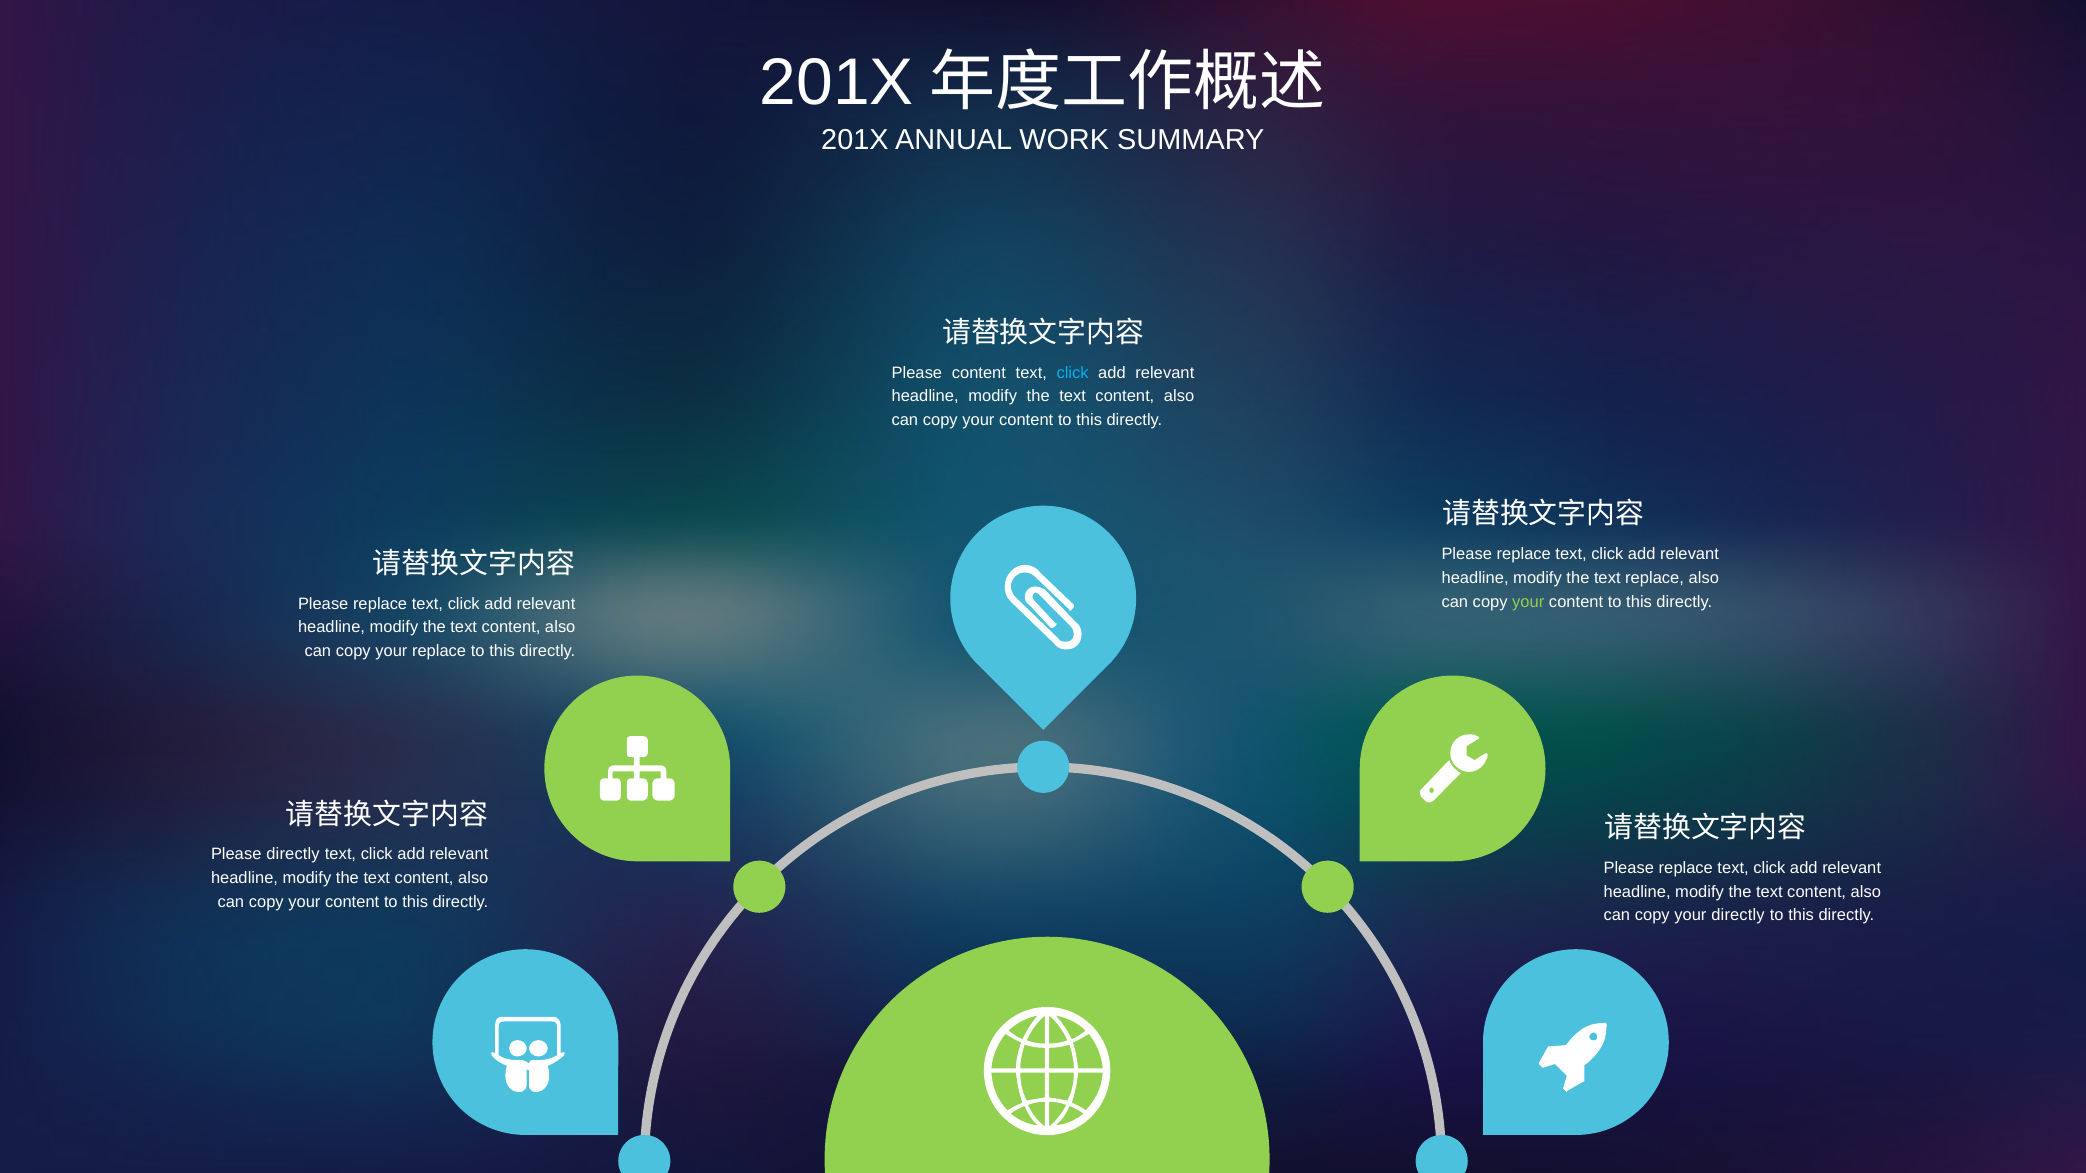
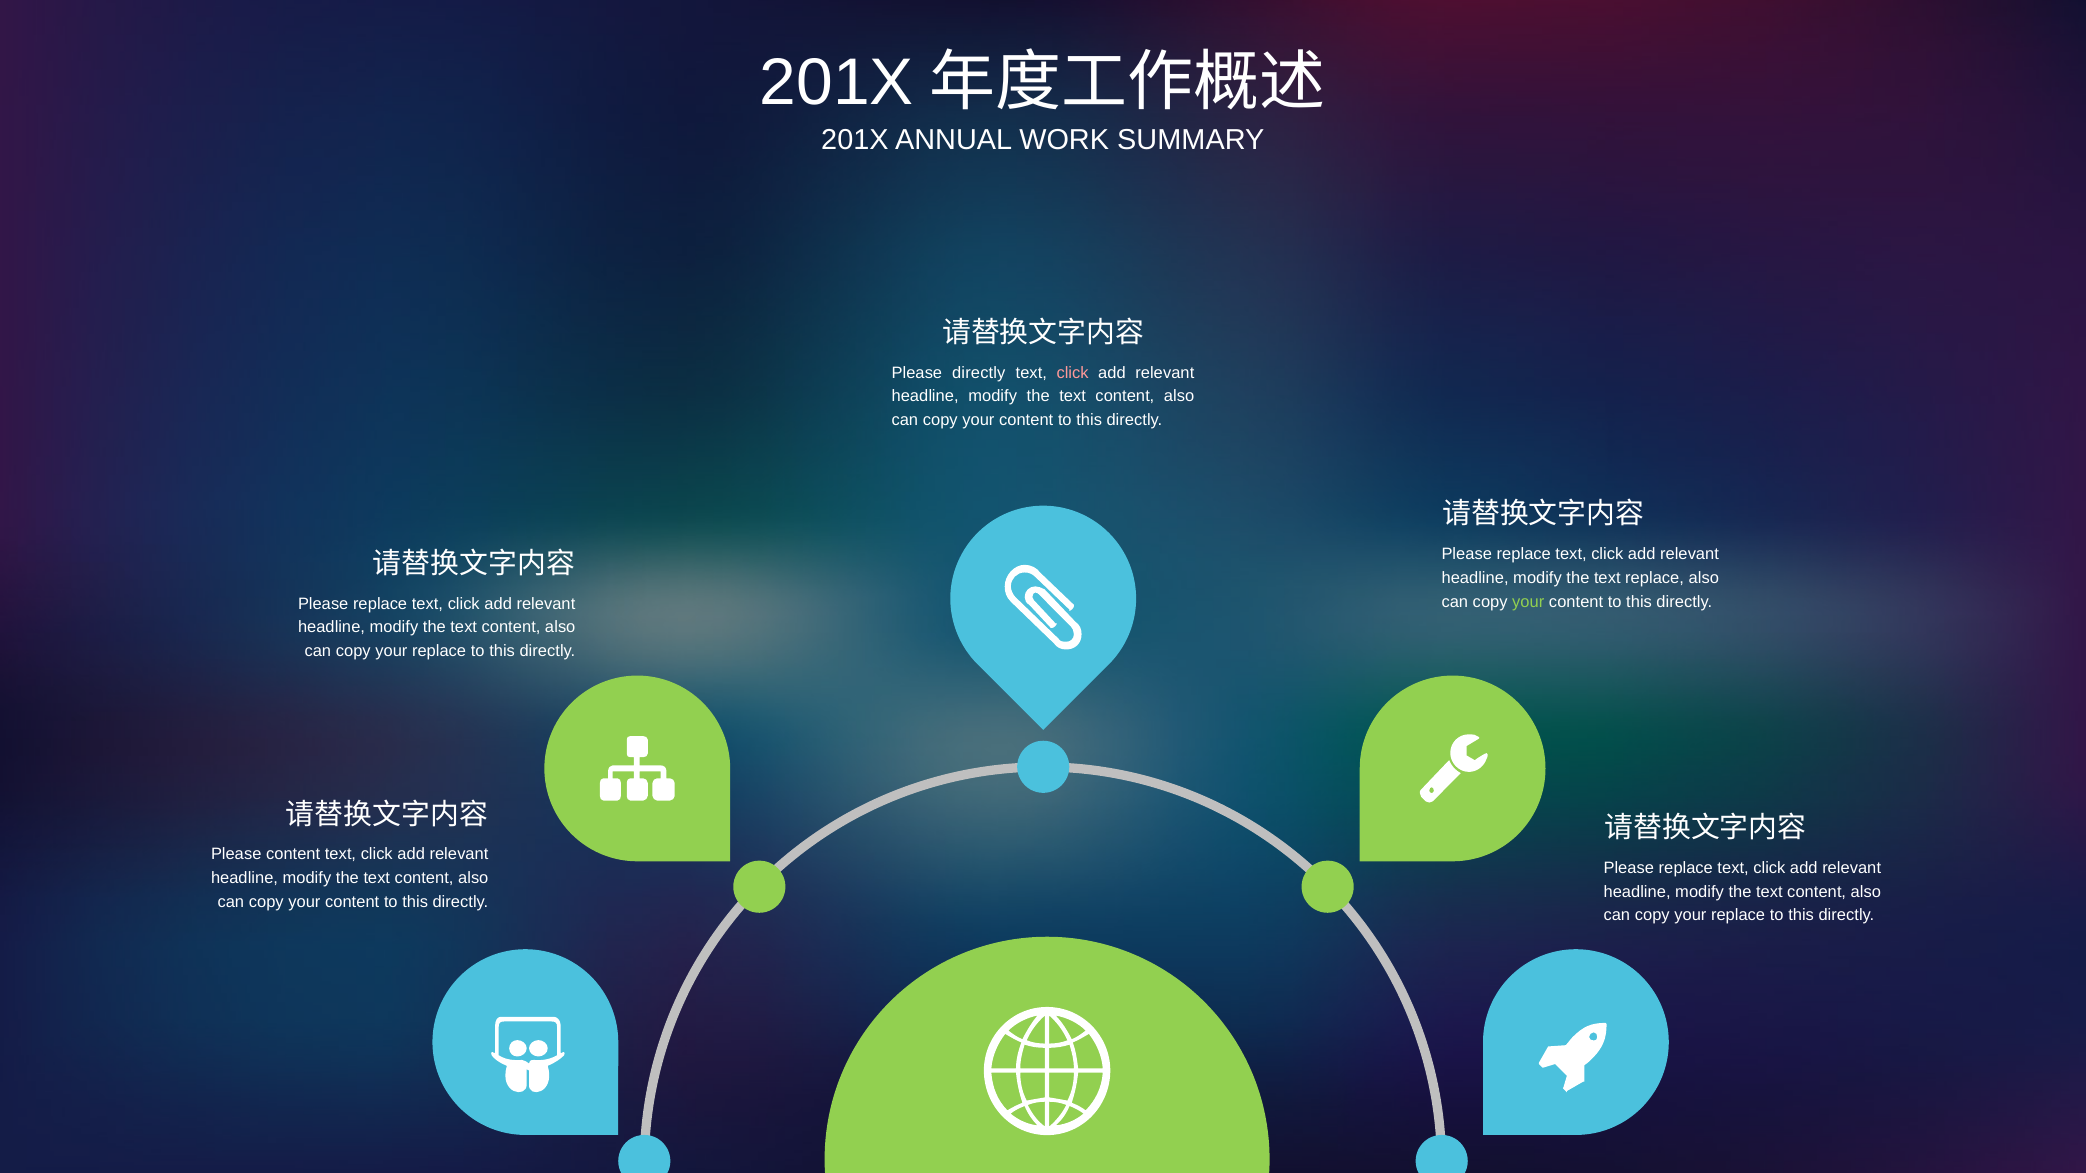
Please content: content -> directly (979, 373)
click colour: light blue -> pink (1073, 373)
Please directly: directly -> content (293, 855)
directly: directly -> replace (1738, 916)
